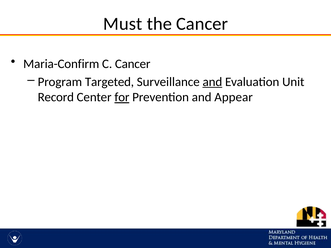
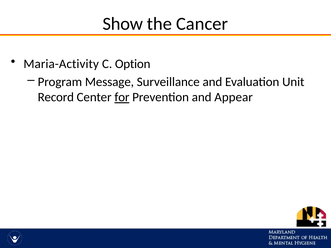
Must: Must -> Show (123, 24)
Maria-Confirm: Maria-Confirm -> Maria-Activity (61, 64)
C Cancer: Cancer -> Option (133, 64)
Targeted: Targeted -> Message (109, 82)
and underline: present -> none (212, 82)
